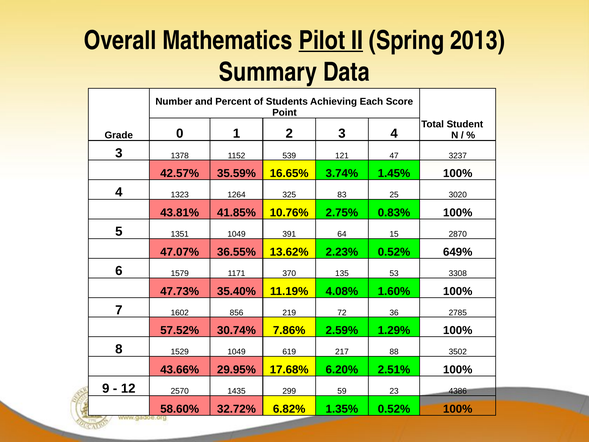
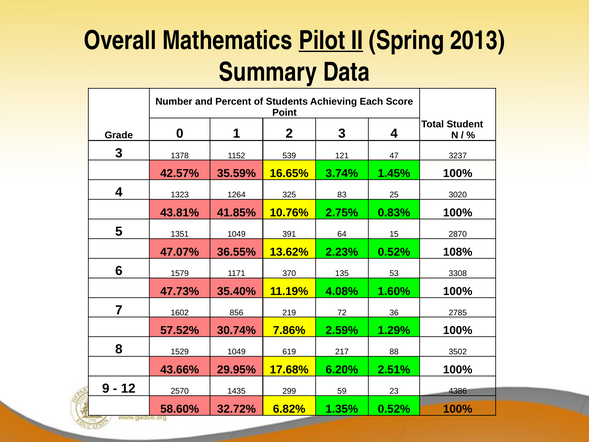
649%: 649% -> 108% (458, 252)
